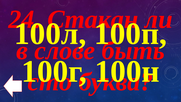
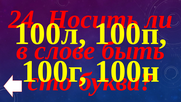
Стакан: Стакан -> Носить (93, 19)
